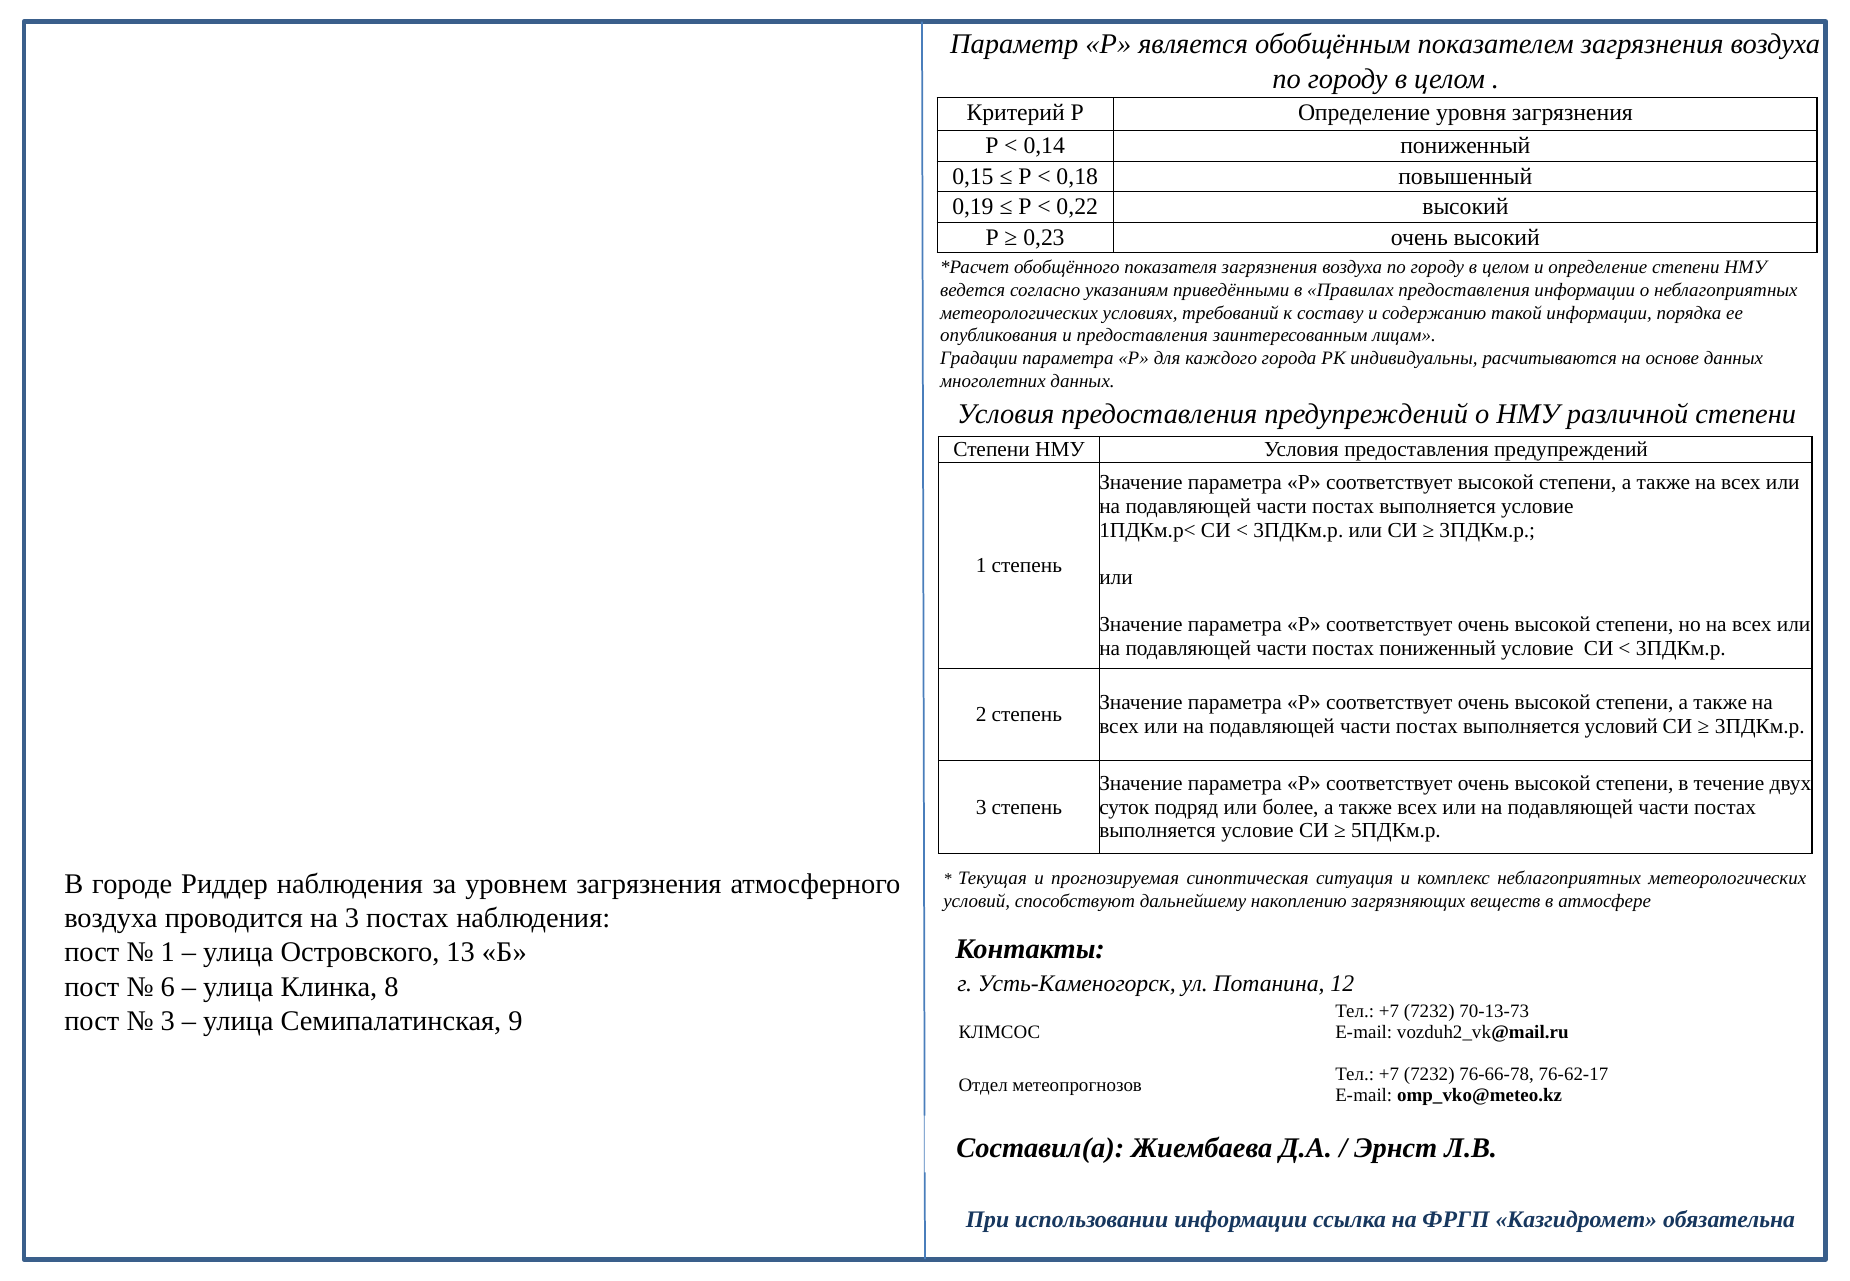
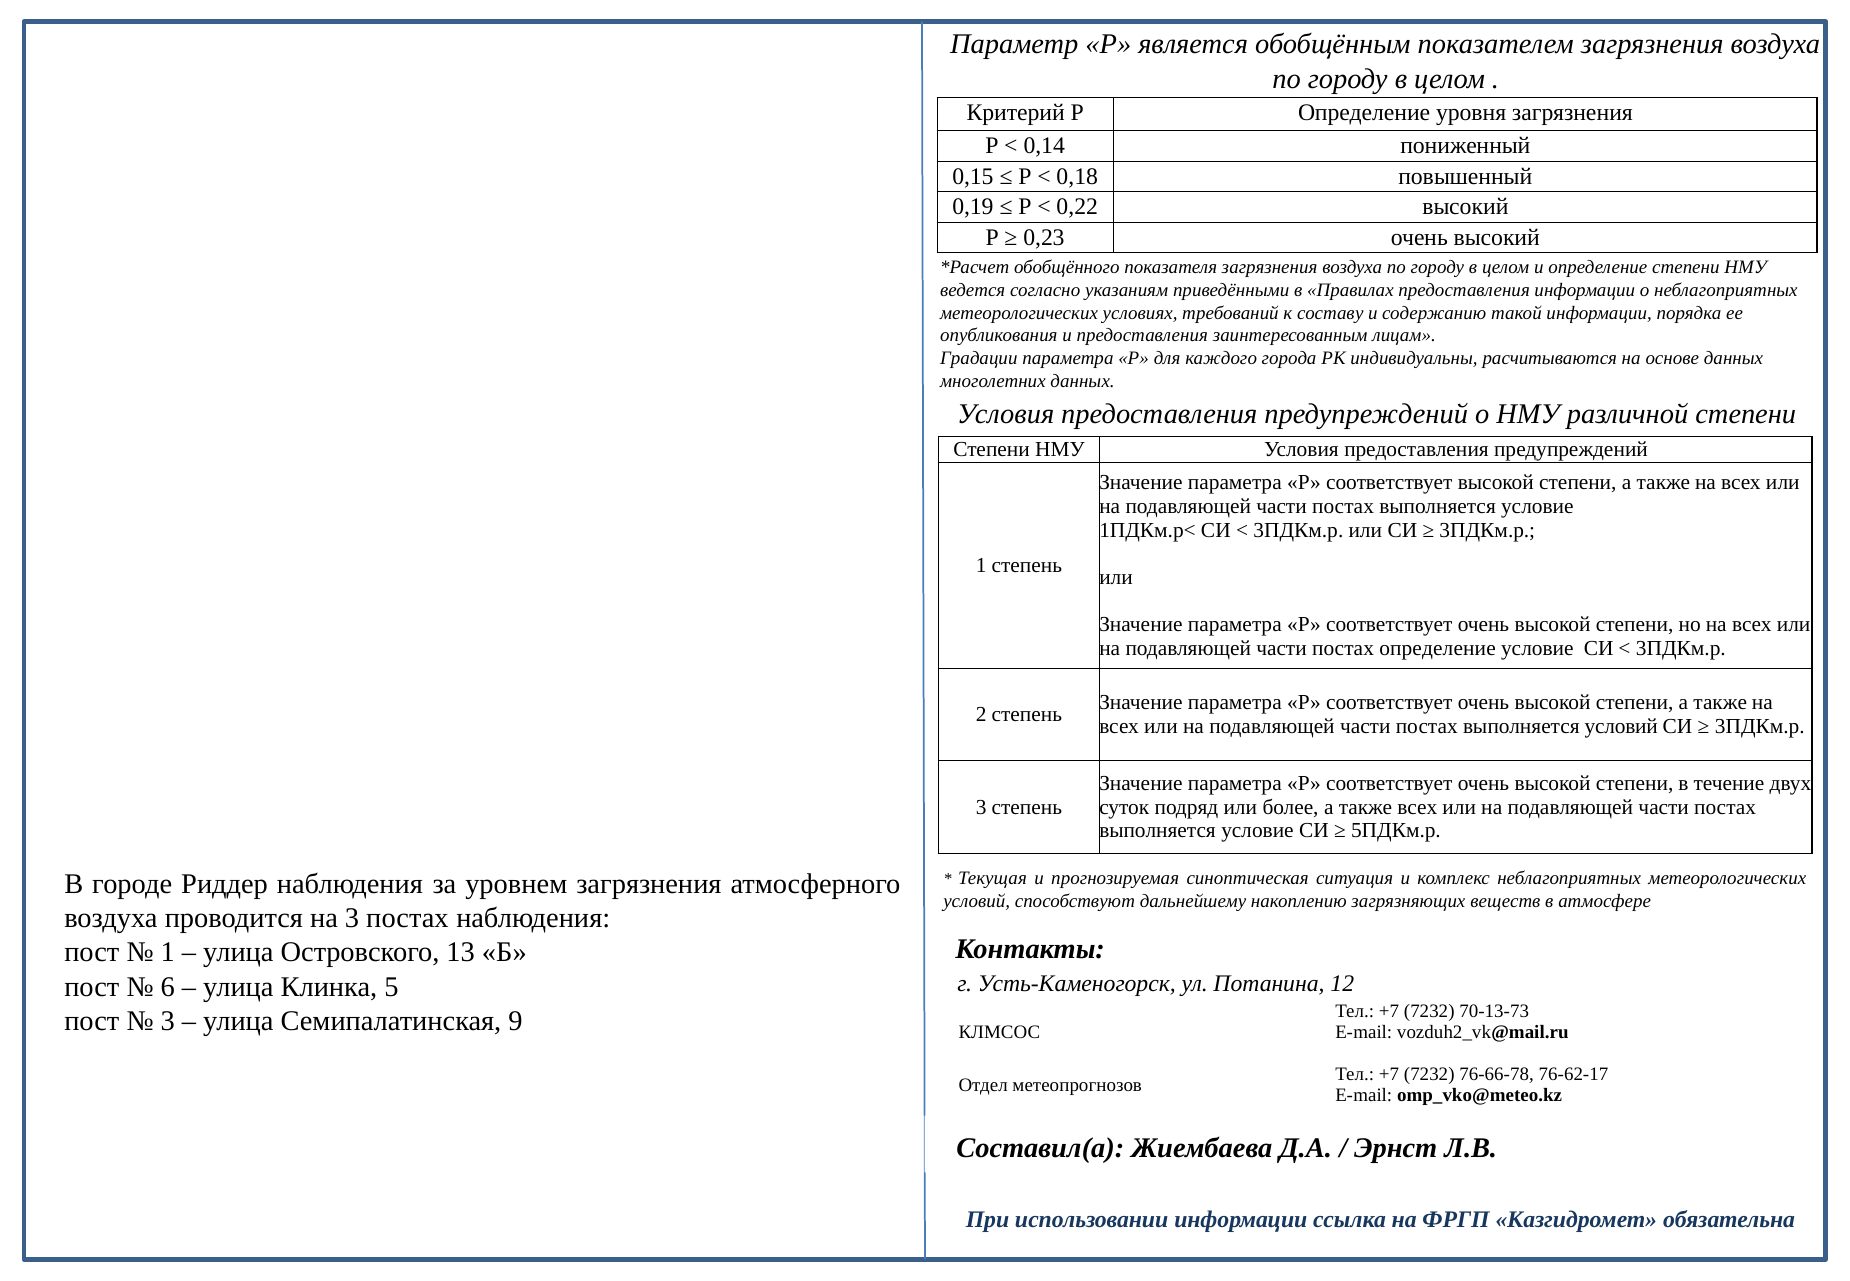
постах пониженный: пониженный -> определение (1438, 648)
8: 8 -> 5 (391, 987)
